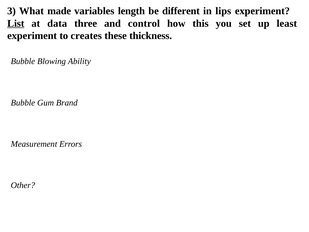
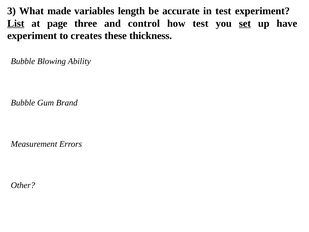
different: different -> accurate (181, 11)
in lips: lips -> test (223, 11)
data: data -> page (57, 23)
how this: this -> test (201, 23)
set underline: none -> present (245, 23)
least: least -> have (287, 23)
